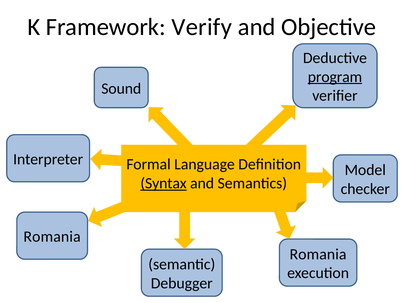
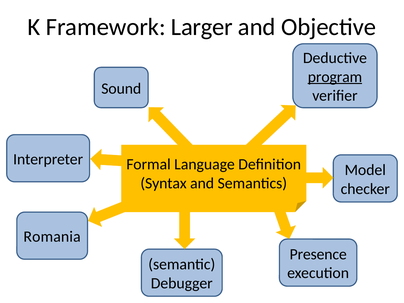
Verify: Verify -> Larger (202, 27)
Syntax underline: present -> none (164, 183)
Romania: Romania -> Presence (318, 254)
